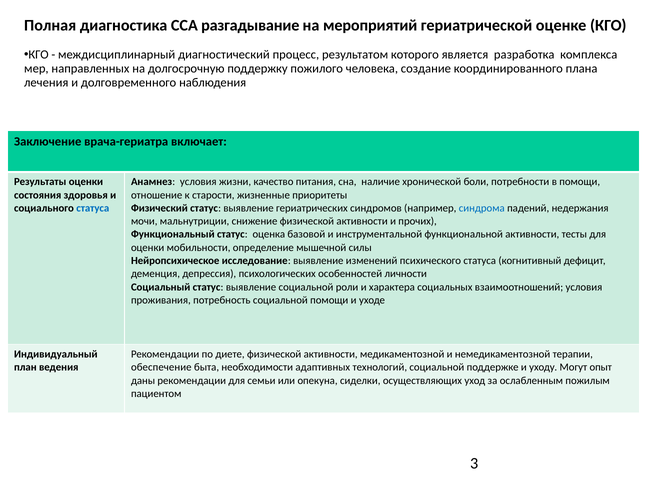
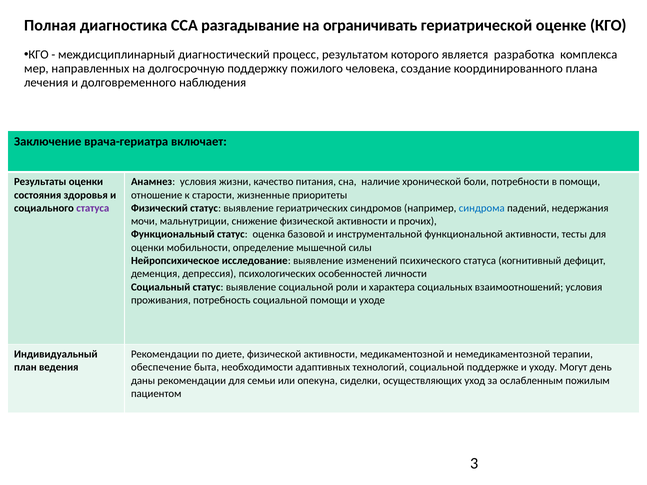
мероприятий: мероприятий -> ограничивать (370, 26)
статуса colour: blue -> purple (93, 208)
опыт: опыт -> день (601, 368)
